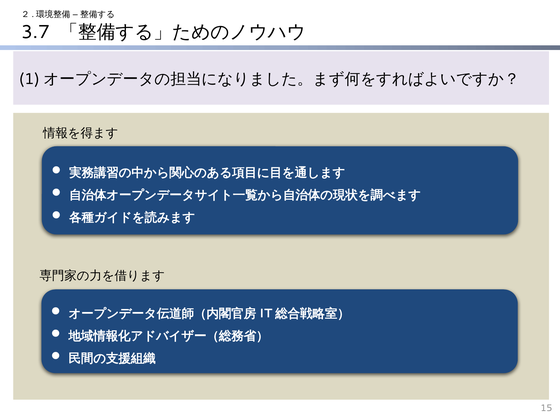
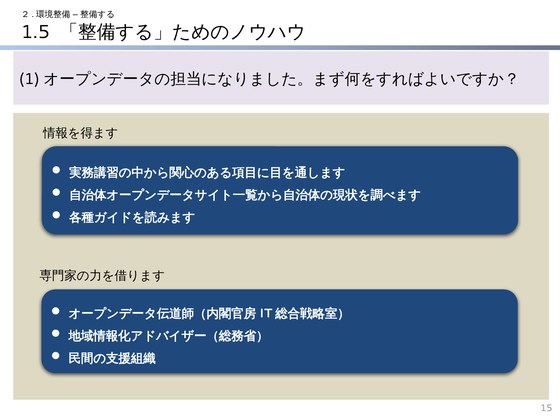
3.7: 3.7 -> 1.5 (35, 32)
